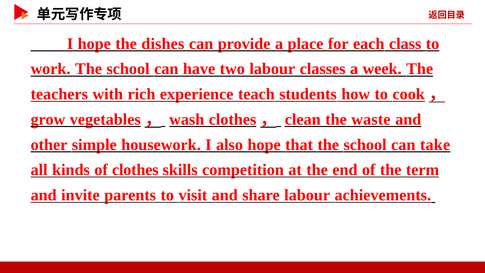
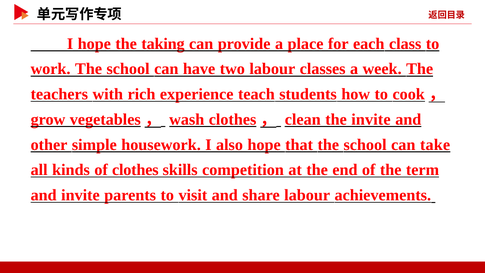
dishes: dishes -> taking (163, 44)
the waste: waste -> invite (371, 119)
